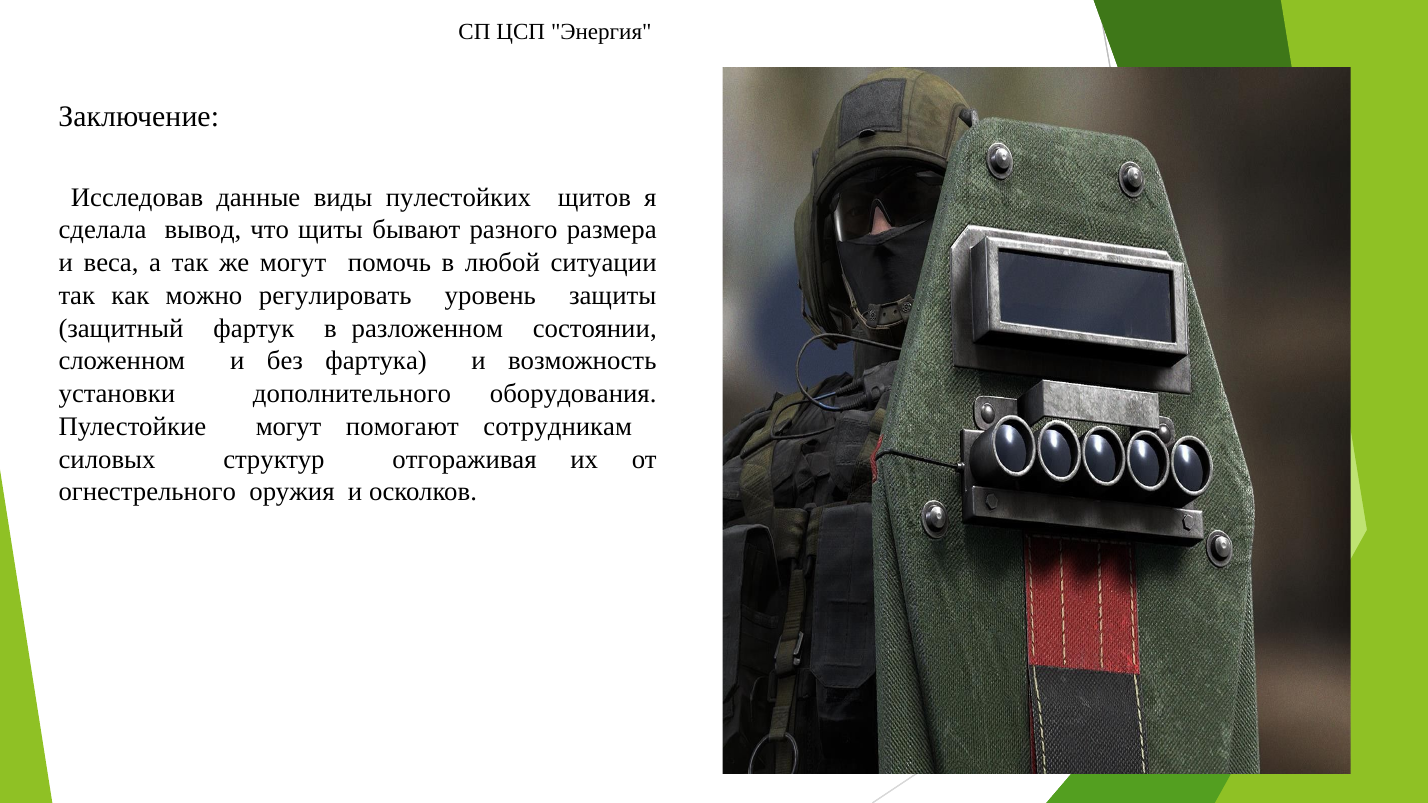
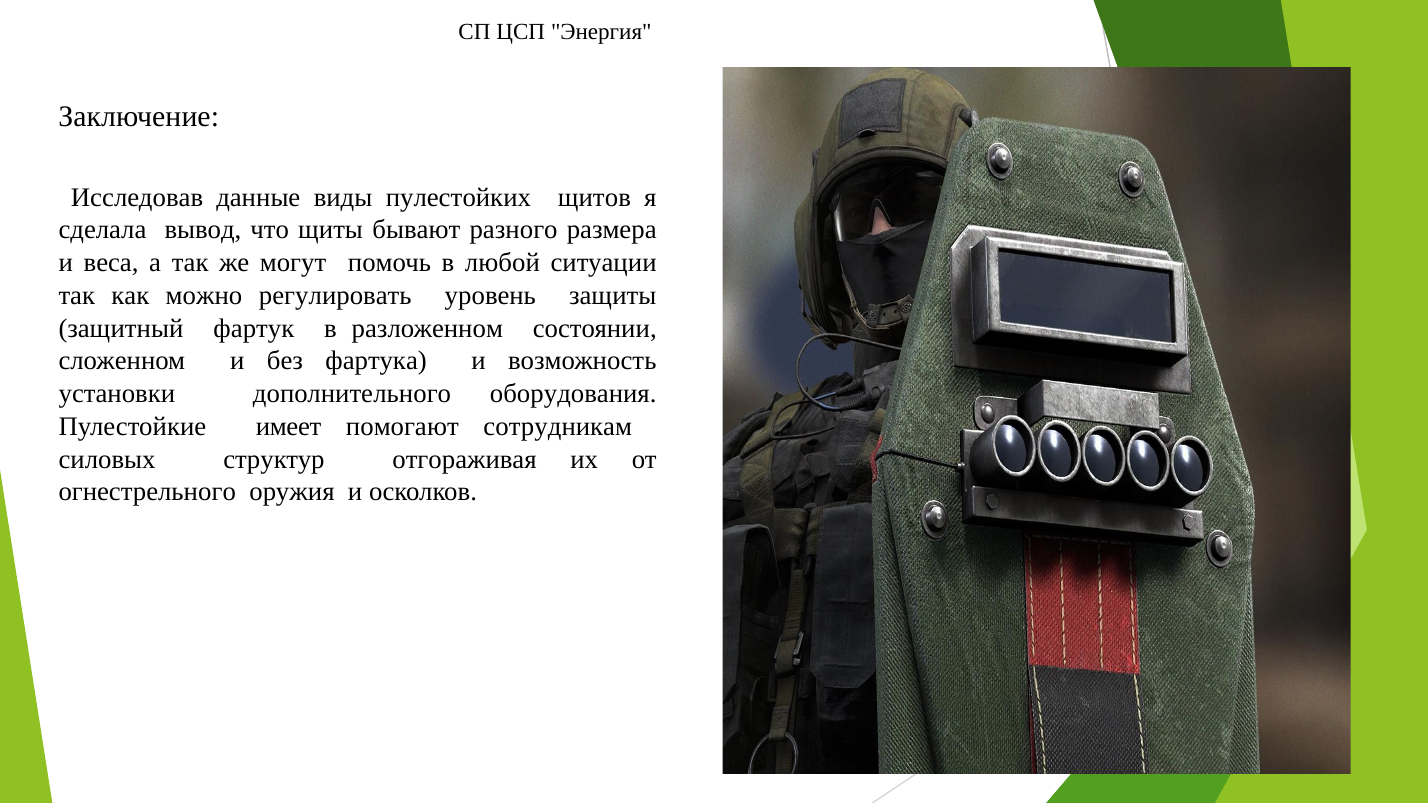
Пулестойкие могут: могут -> имеет (289, 427)
